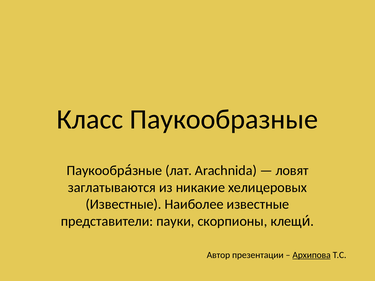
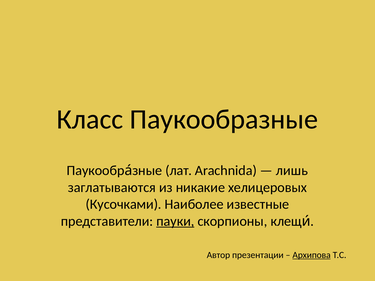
ловят: ловят -> лишь (292, 171)
Известные: Известные -> Кусочками (124, 204)
пауки underline: none -> present (175, 221)
